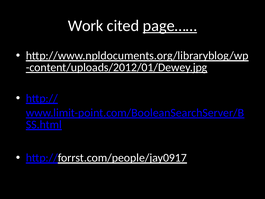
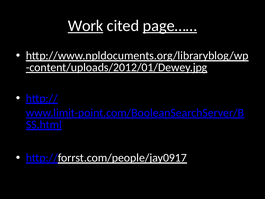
Work underline: none -> present (86, 26)
